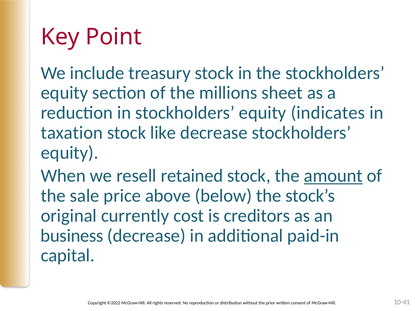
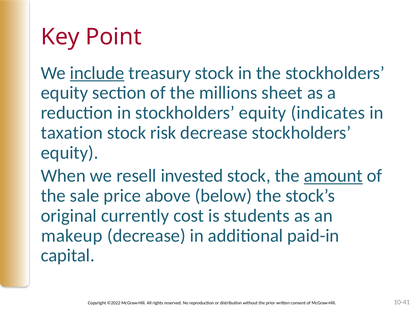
include underline: none -> present (97, 73)
like: like -> risk (163, 133)
retained: retained -> invested (192, 176)
creditors: creditors -> students (257, 216)
business: business -> makeup (72, 236)
